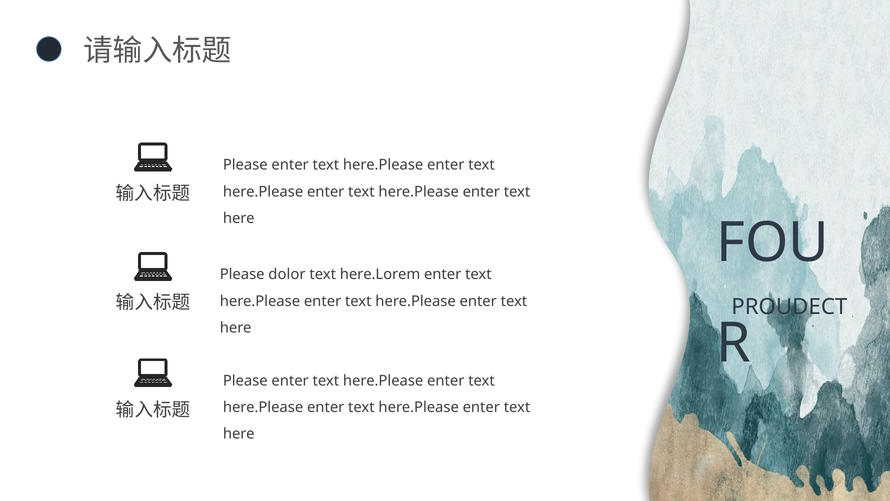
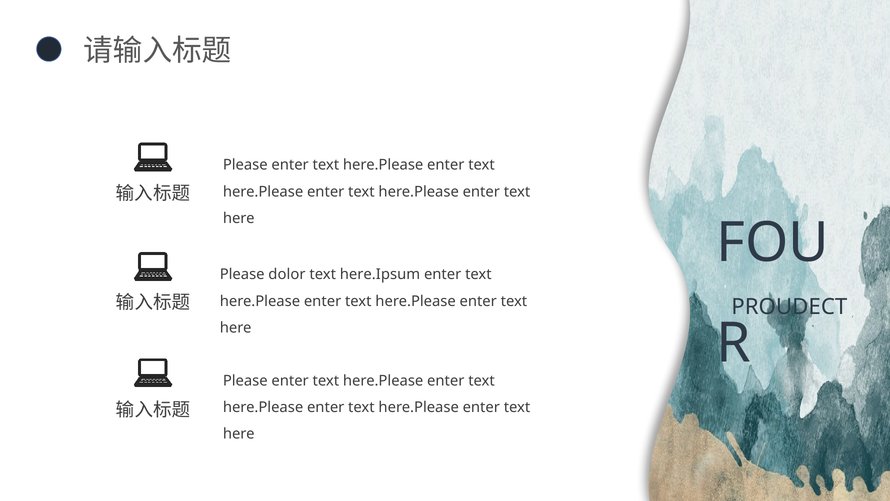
here.Lorem: here.Lorem -> here.Ipsum (380, 274)
